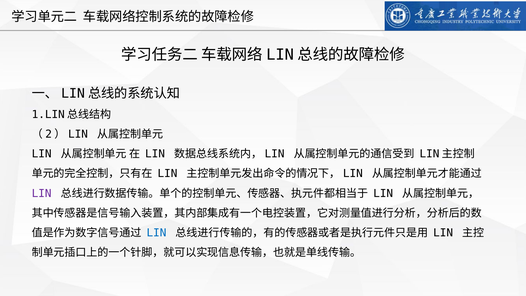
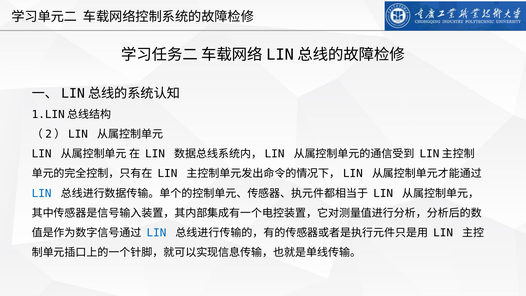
LIN colour: purple -> blue (42, 193)
